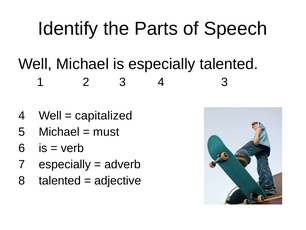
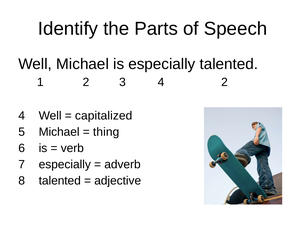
4 3: 3 -> 2 (224, 82)
must: must -> thing (106, 132)
